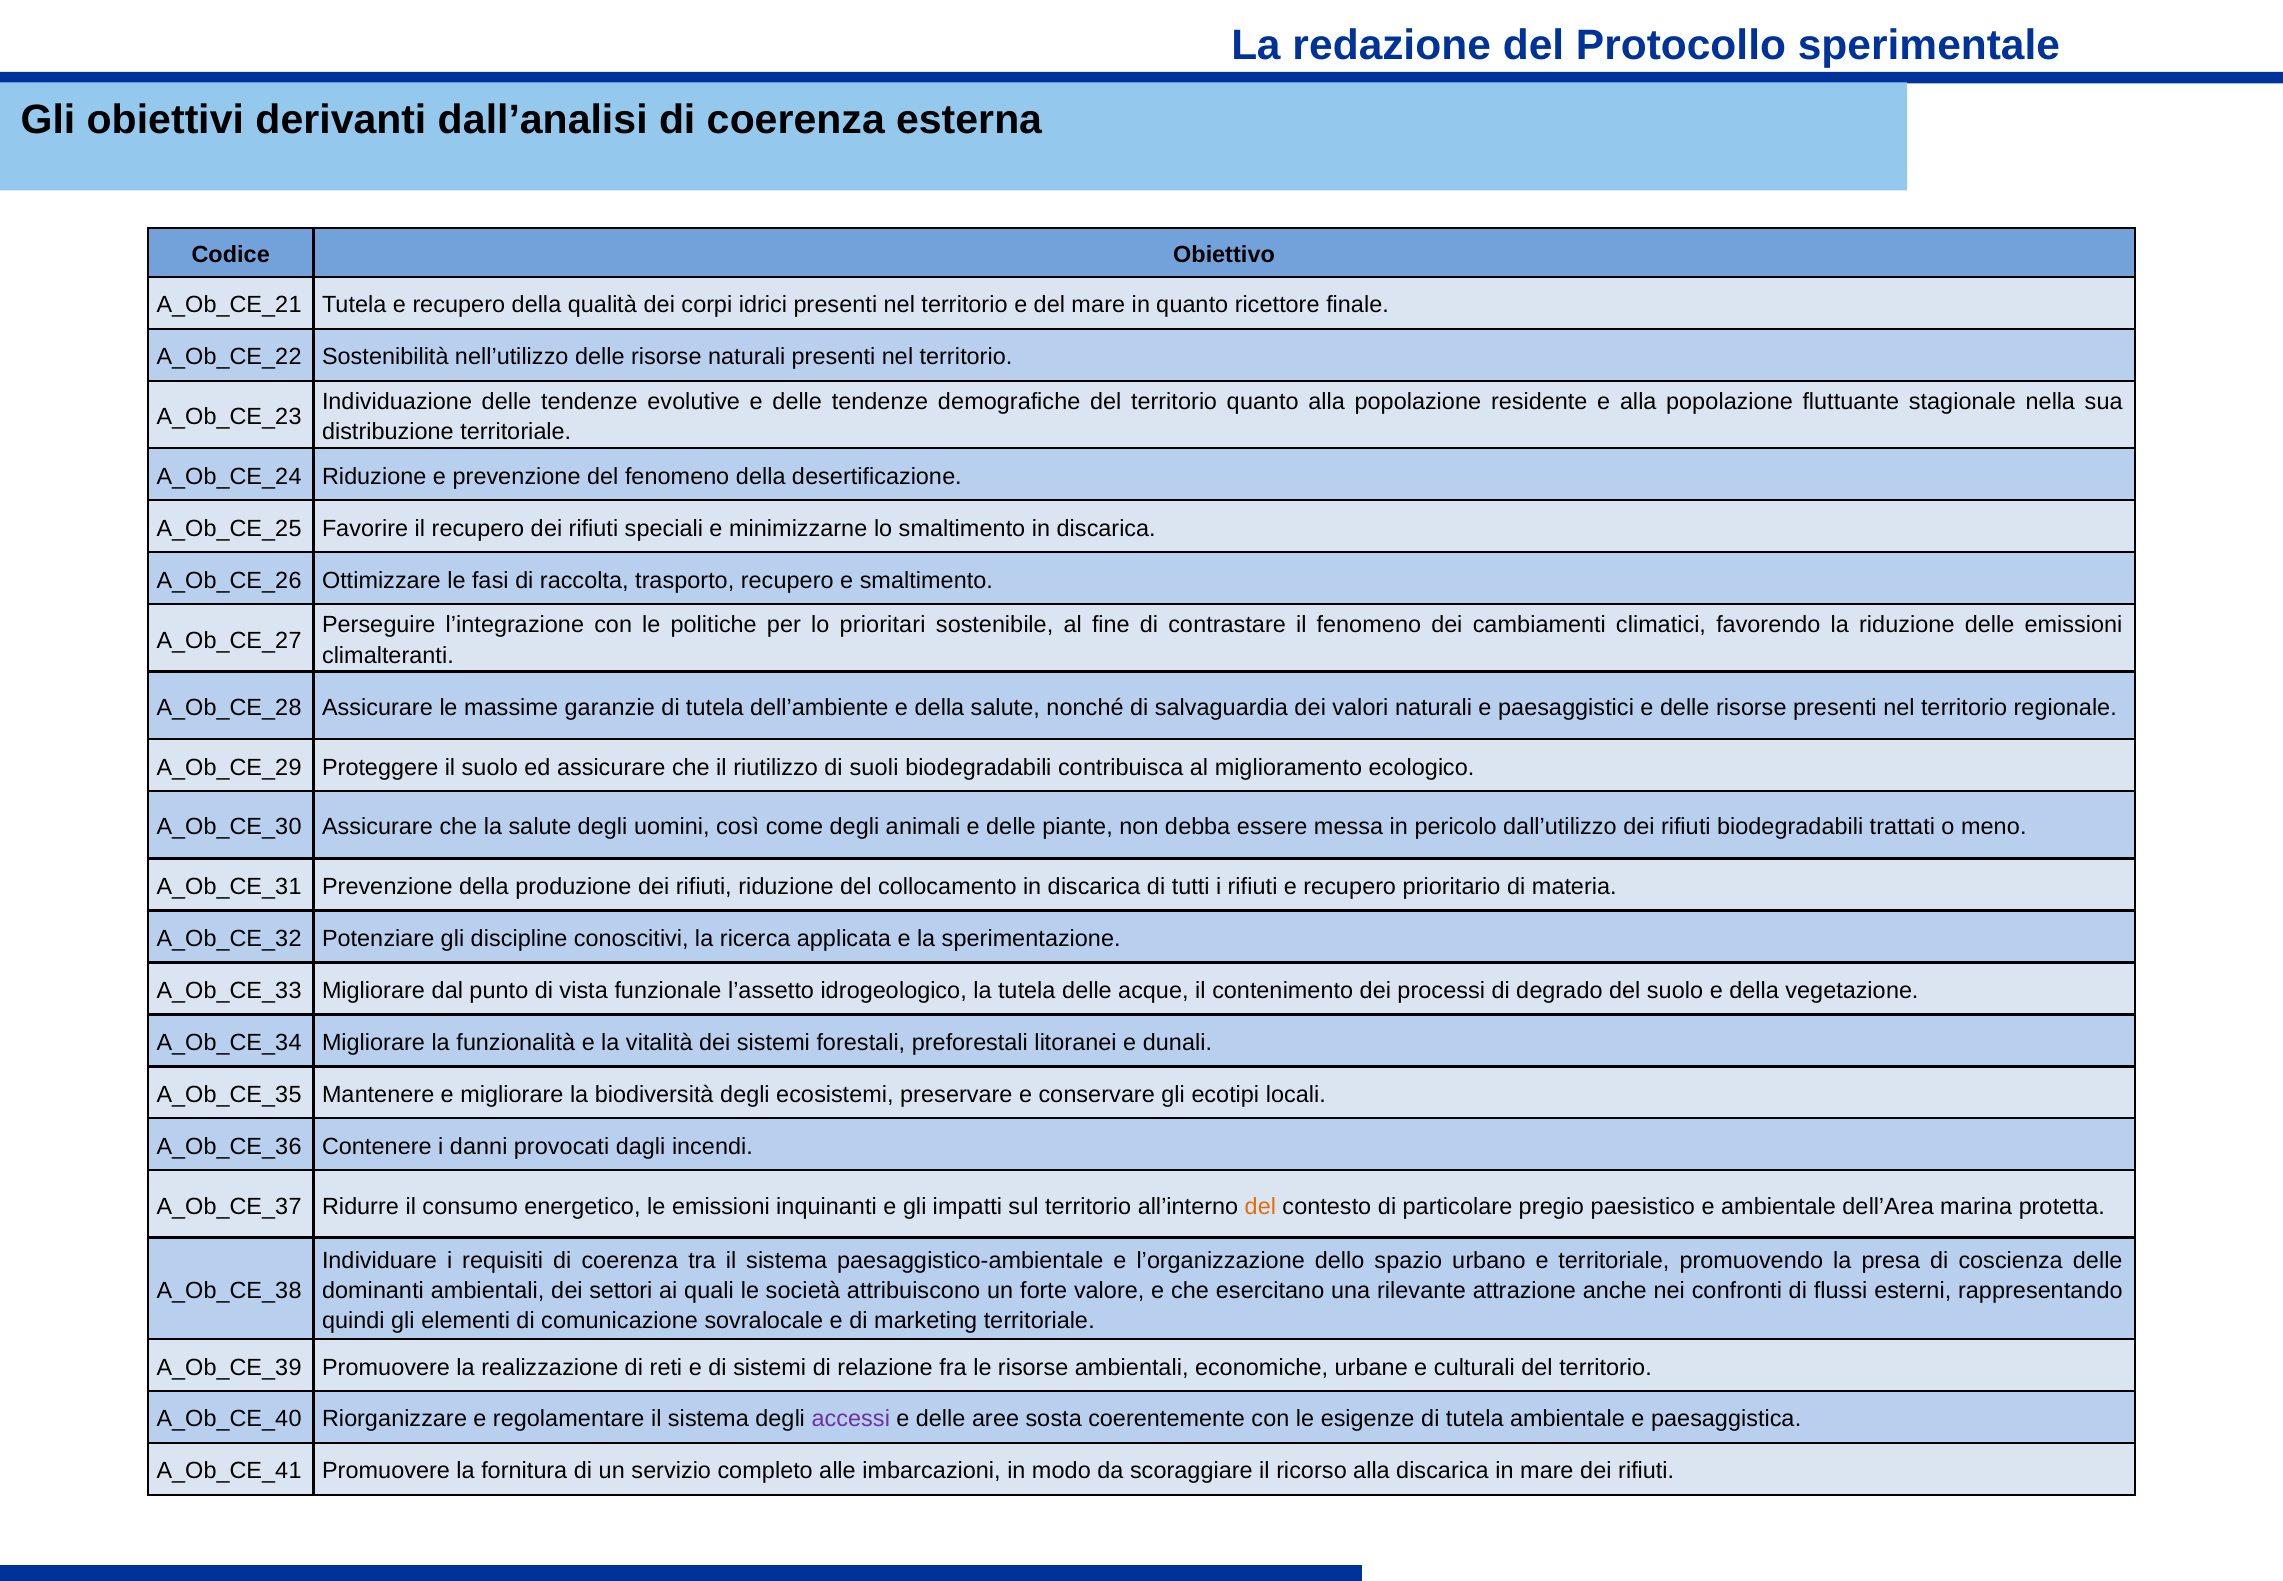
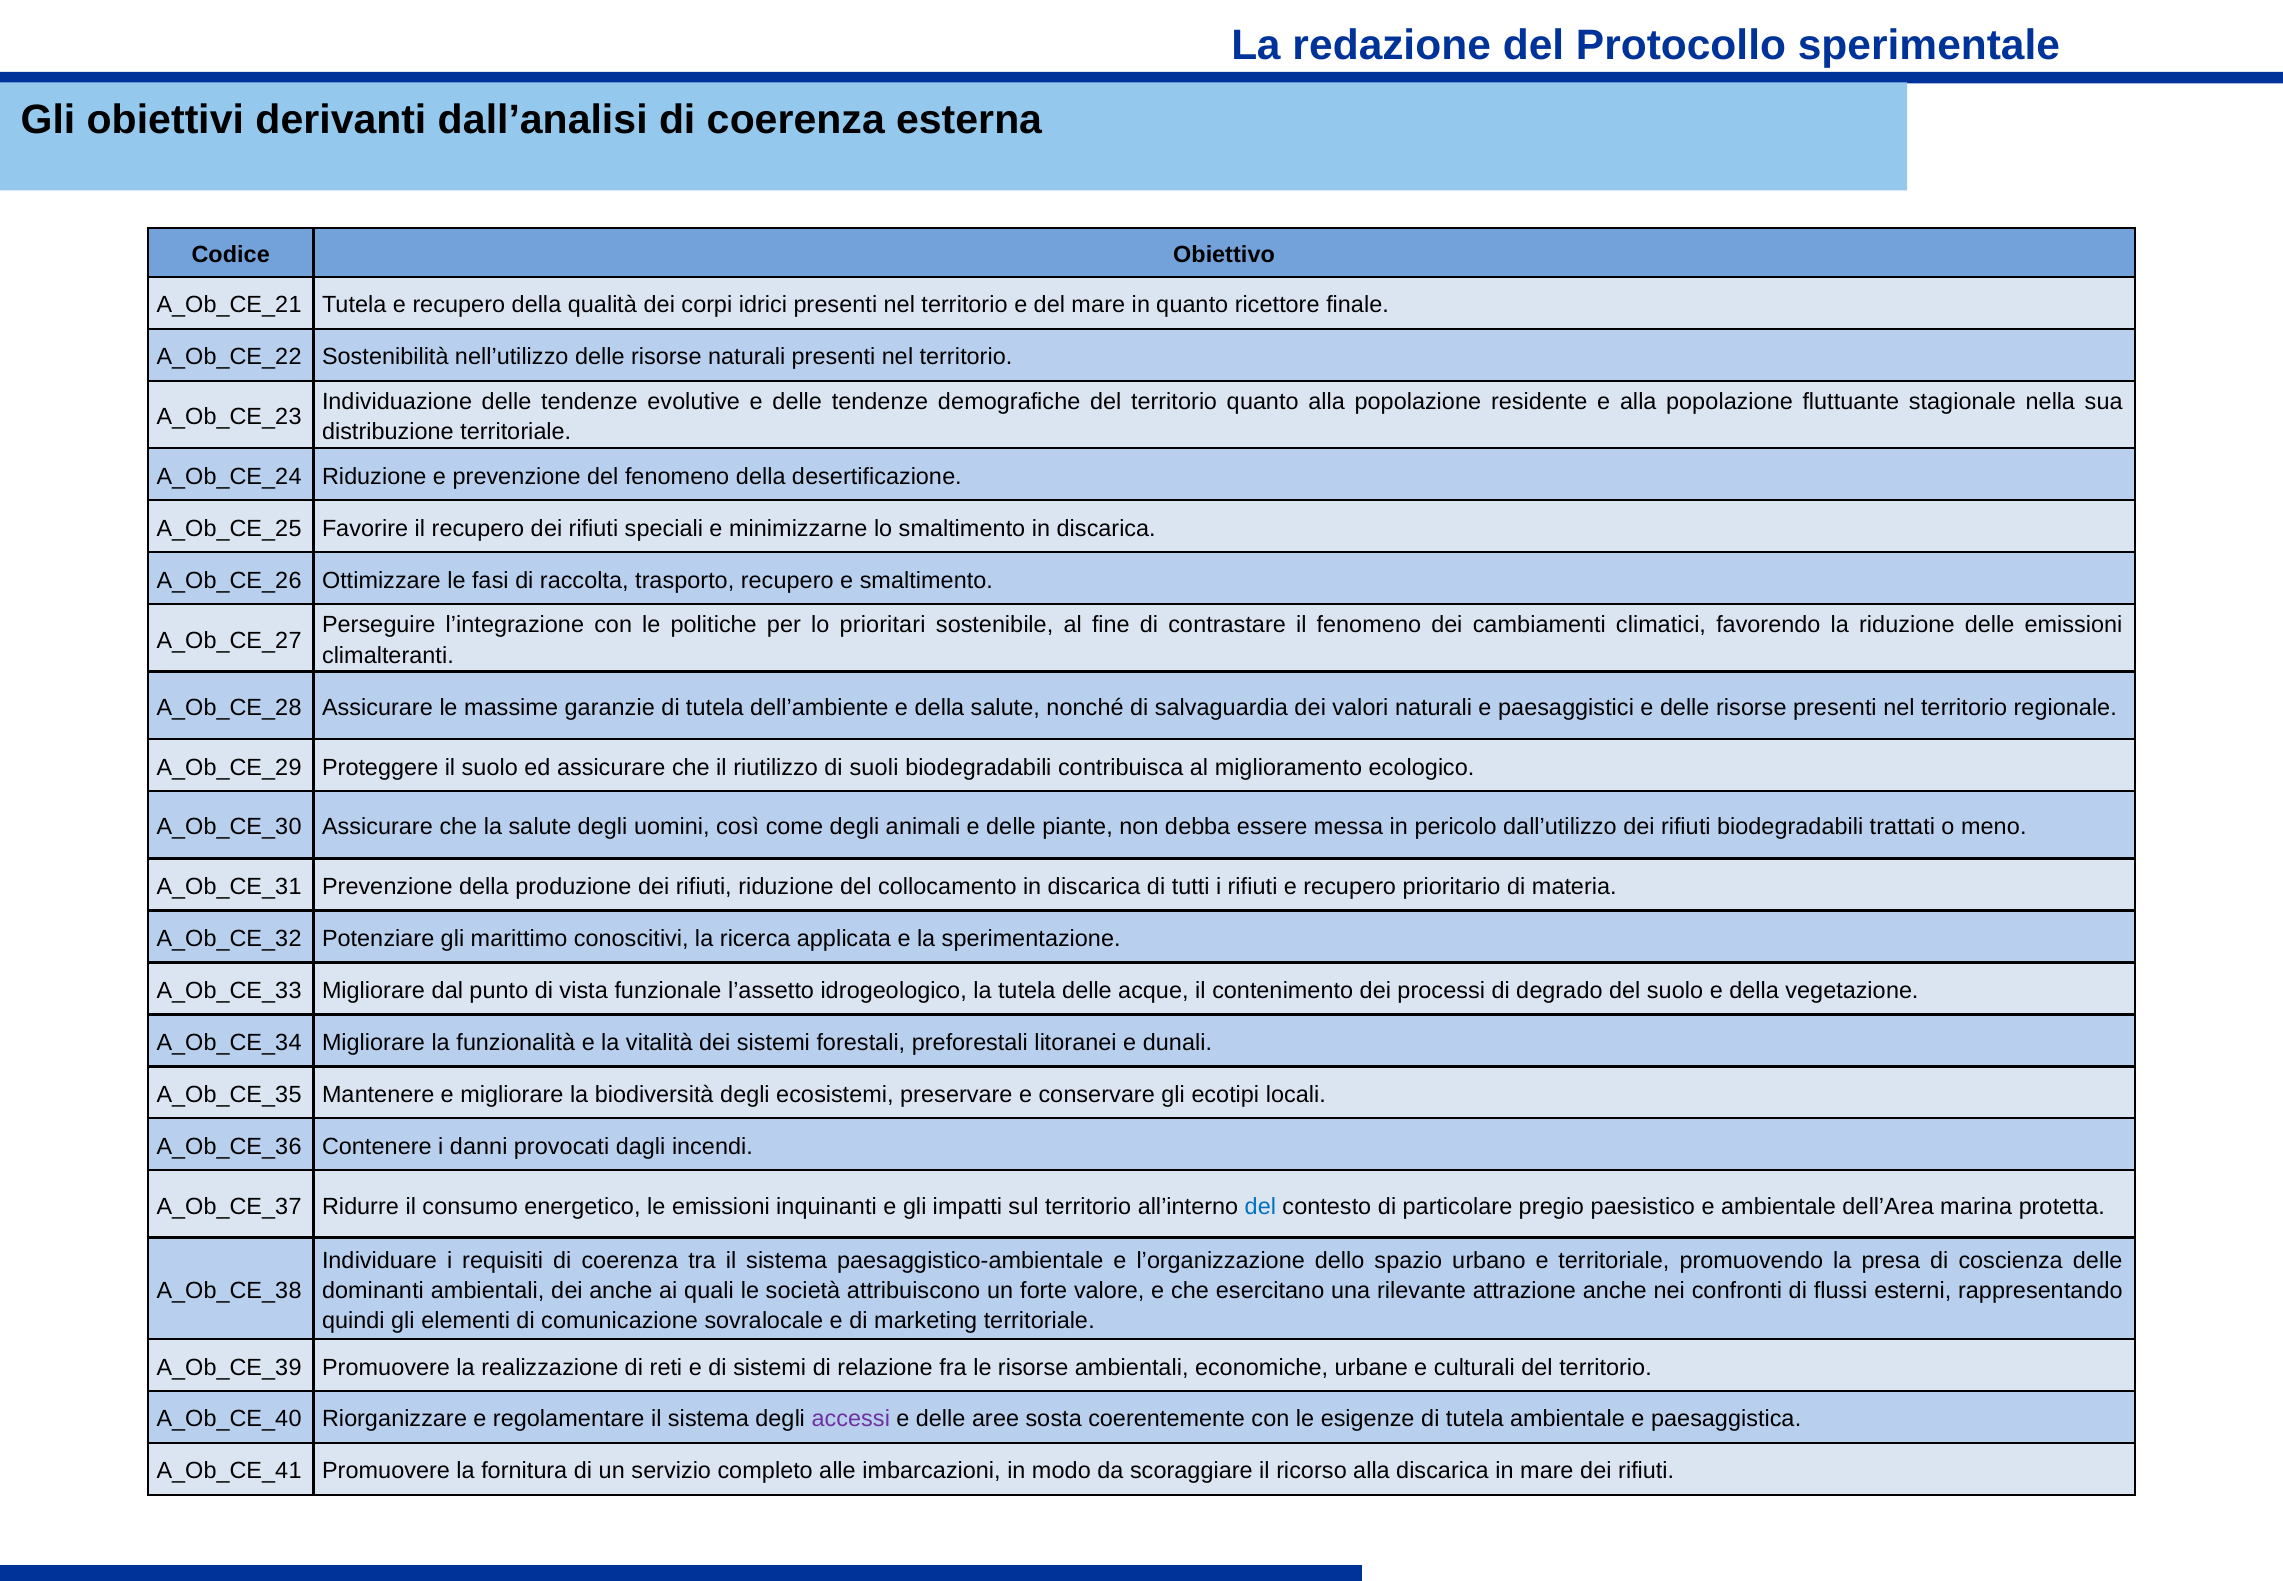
discipline: discipline -> marittimo (519, 939)
del colour: orange -> blue (1260, 1206)
dei settori: settori -> anche (621, 1290)
